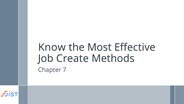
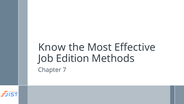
Create: Create -> Edition (73, 58)
